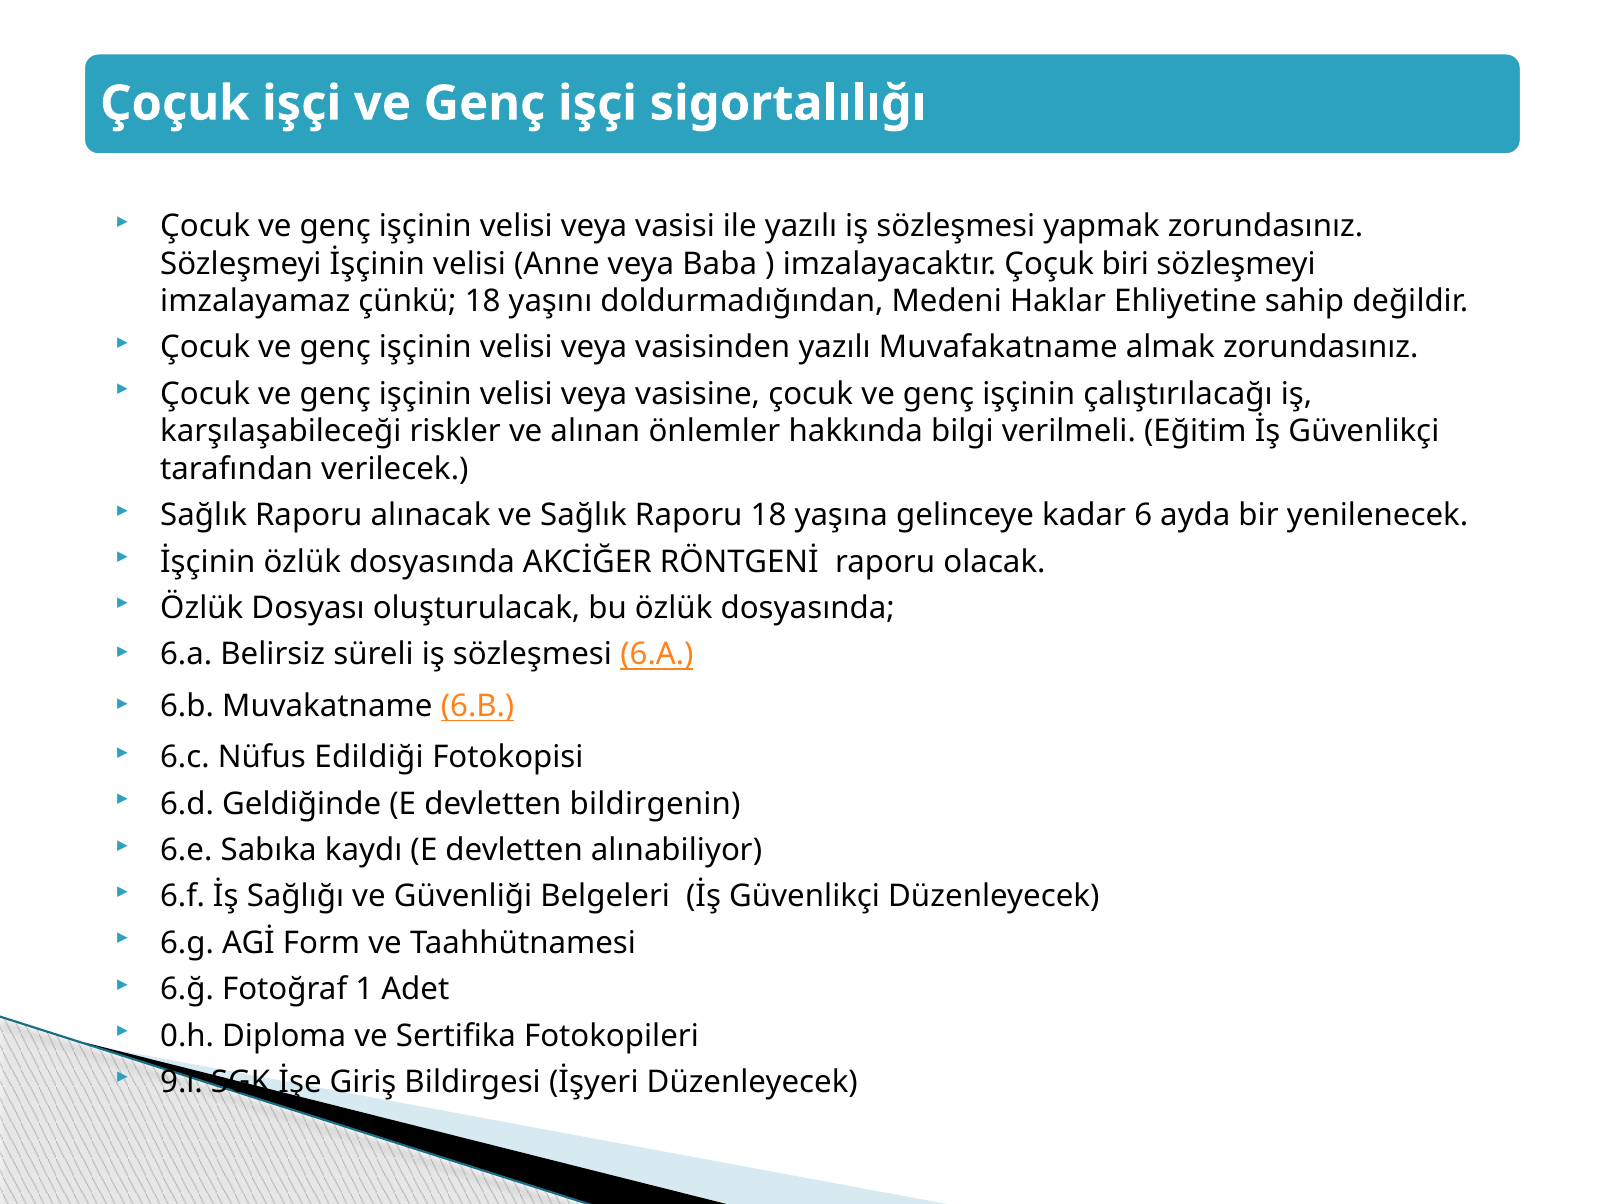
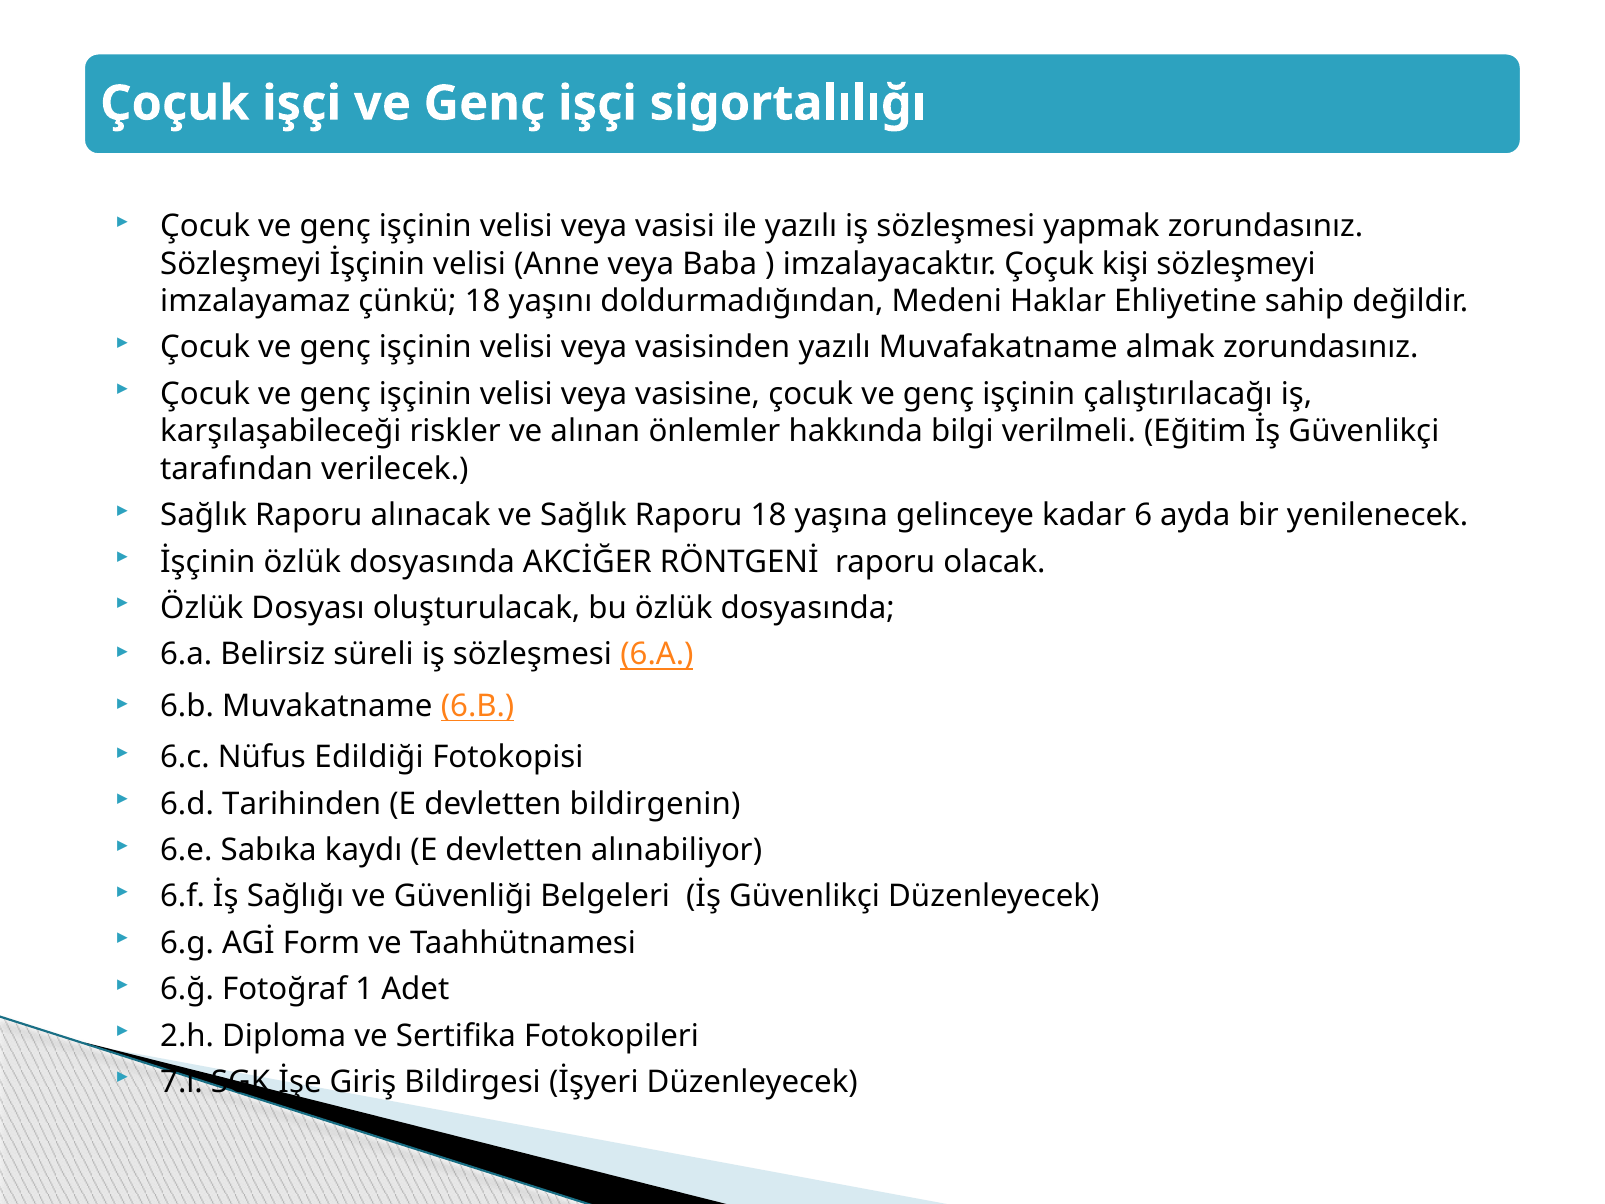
biri: biri -> kişi (1125, 264)
Geldiğinde: Geldiğinde -> Tarihinden (302, 804)
0.h: 0.h -> 2.h (187, 1036)
9.ı: 9.ı -> 7.ı (182, 1082)
